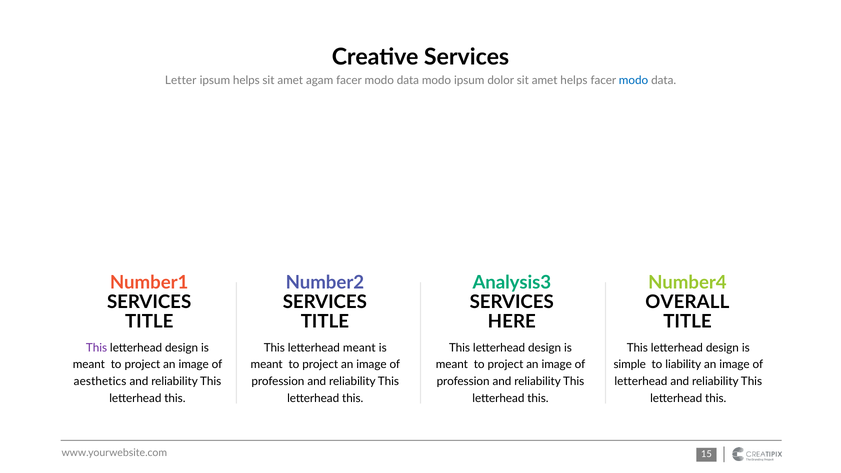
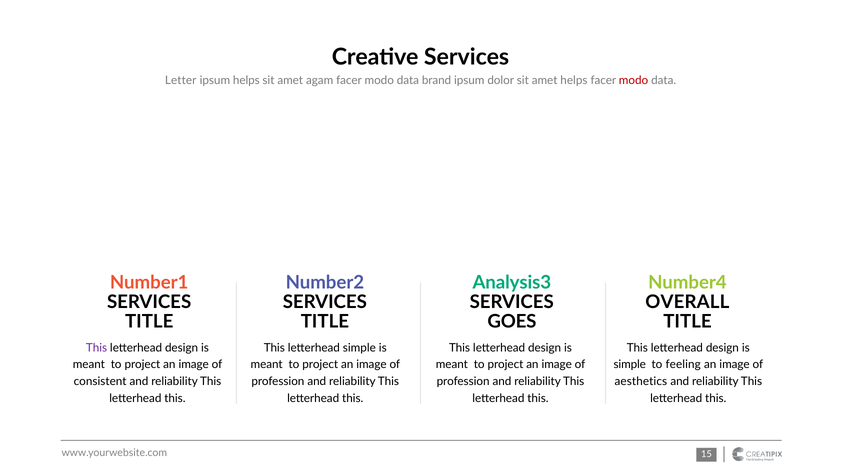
data modo: modo -> brand (437, 81)
modo colour: blue -> red (634, 81)
HERE: HERE -> GOES (512, 321)
letterhead meant: meant -> simple (359, 348)
liability: liability -> feeling (683, 365)
aesthetics: aesthetics -> consistent (100, 382)
letterhead: letterhead -> aesthetics (641, 382)
